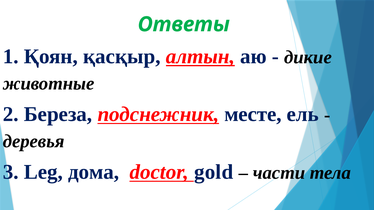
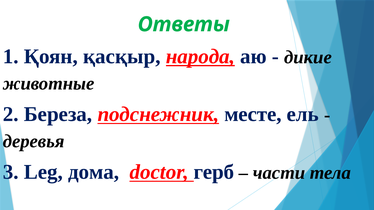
алтын: алтын -> народа (200, 56)
gold: gold -> герб (214, 172)
